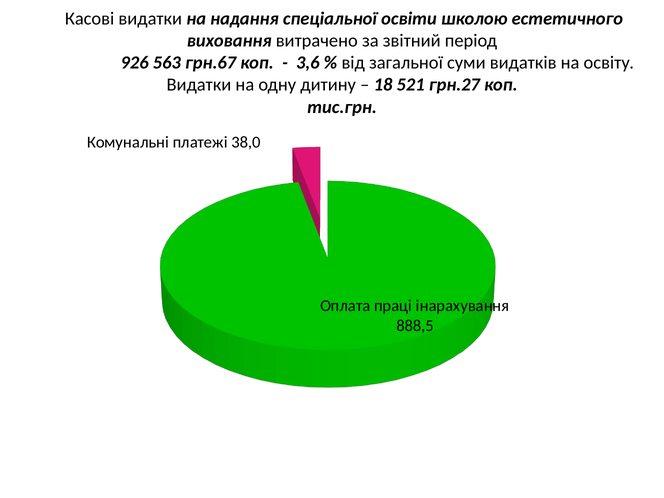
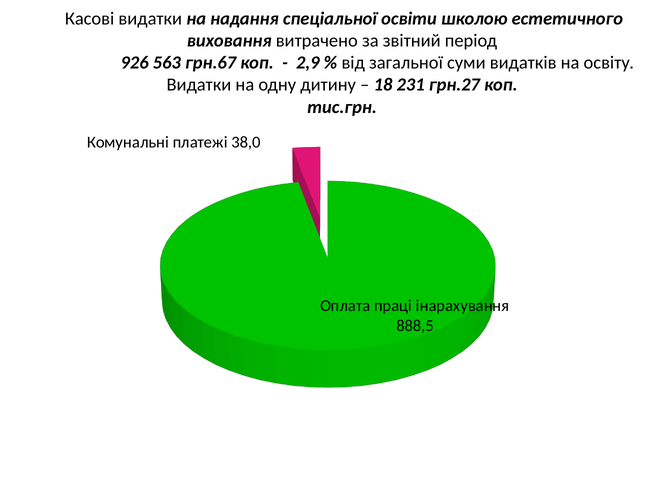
3,6: 3,6 -> 2,9 (308, 63)
521: 521 -> 231 (411, 85)
